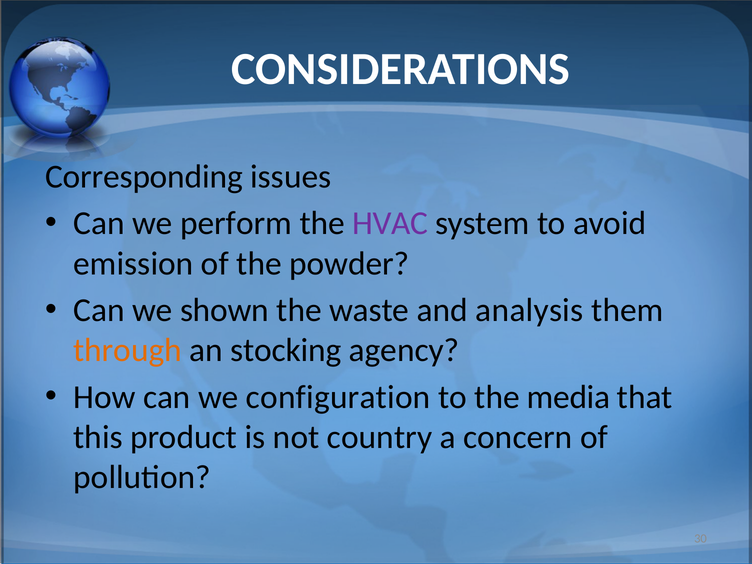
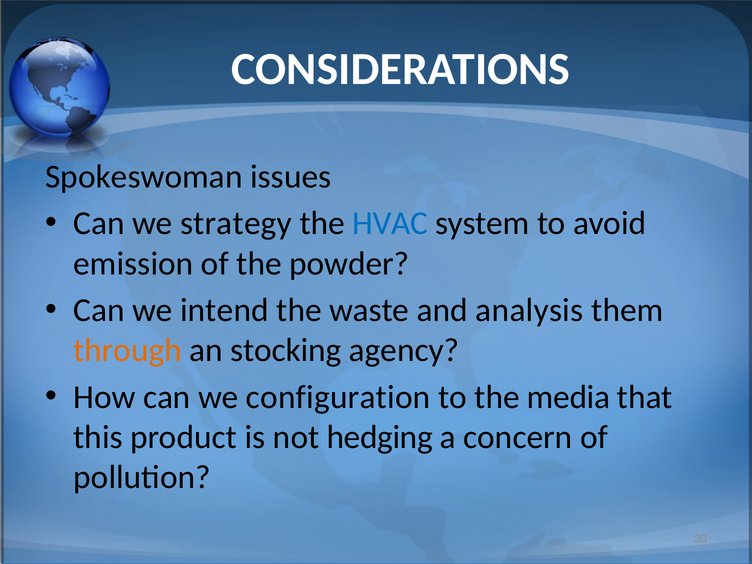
Corresponding: Corresponding -> Spokeswoman (144, 177)
perform: perform -> strategy (236, 223)
HVAC colour: purple -> blue (390, 223)
shown: shown -> intend (224, 310)
country: country -> hedging (380, 437)
